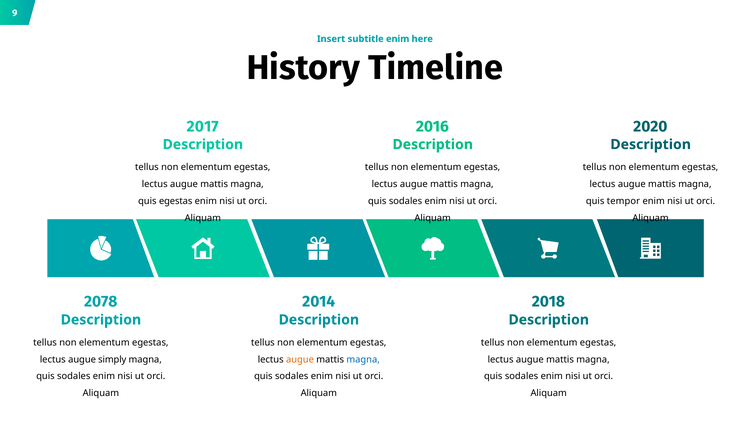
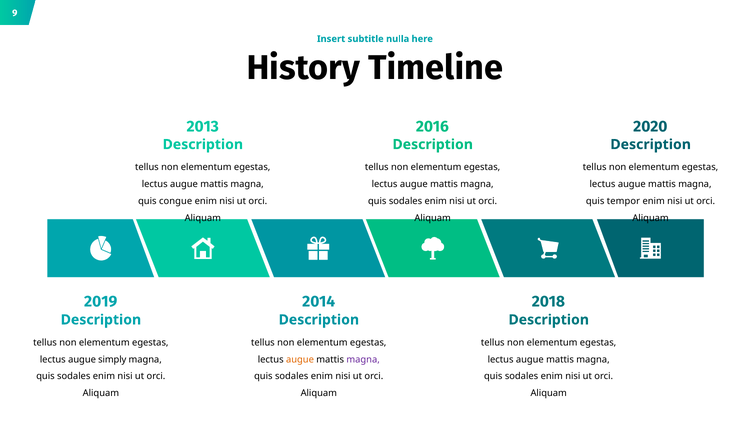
subtitle enim: enim -> nulla (398, 39)
2017: 2017 -> 2013 (203, 126)
quis egestas: egestas -> congue (176, 201)
2078: 2078 -> 2019 (101, 302)
magna colour: blue -> purple (363, 359)
